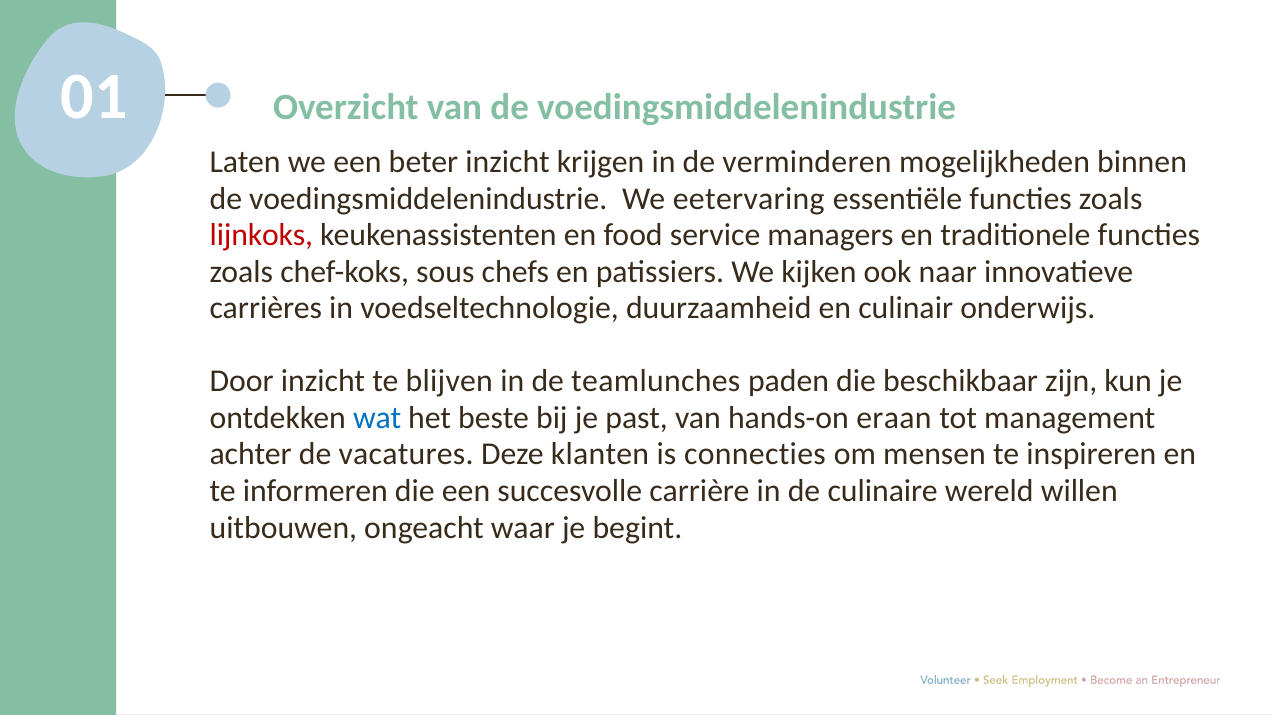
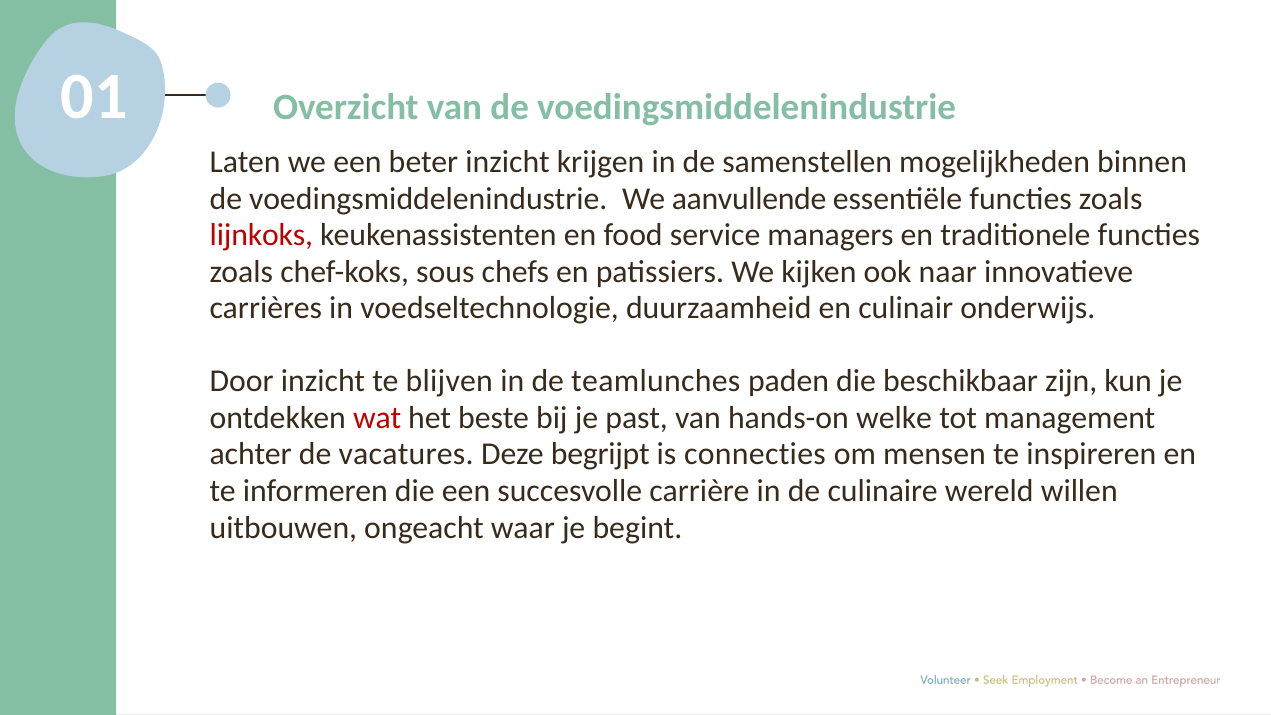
verminderen: verminderen -> samenstellen (807, 162)
eetervaring: eetervaring -> aanvullende (749, 199)
wat colour: blue -> red (377, 418)
eraan: eraan -> welke (894, 418)
klanten: klanten -> begrijpt (600, 454)
